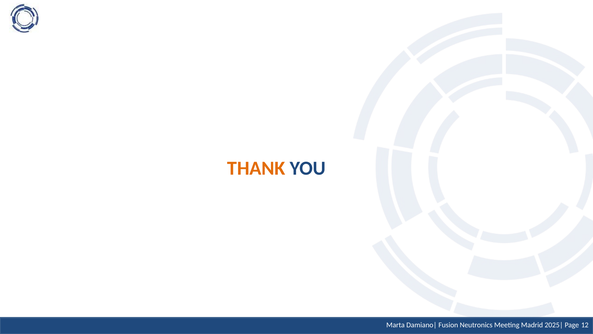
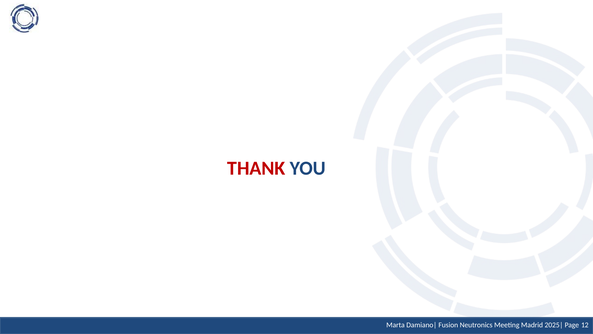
THANK colour: orange -> red (256, 168)
